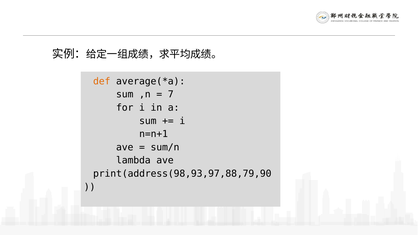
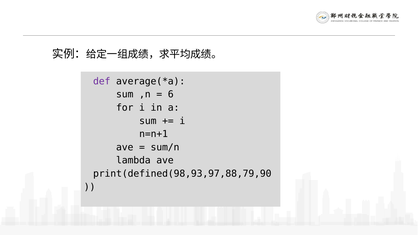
def colour: orange -> purple (102, 81)
7: 7 -> 6 (171, 95)
print(address(98,93,97,88,79,90: print(address(98,93,97,88,79,90 -> print(defined(98,93,97,88,79,90 (182, 174)
